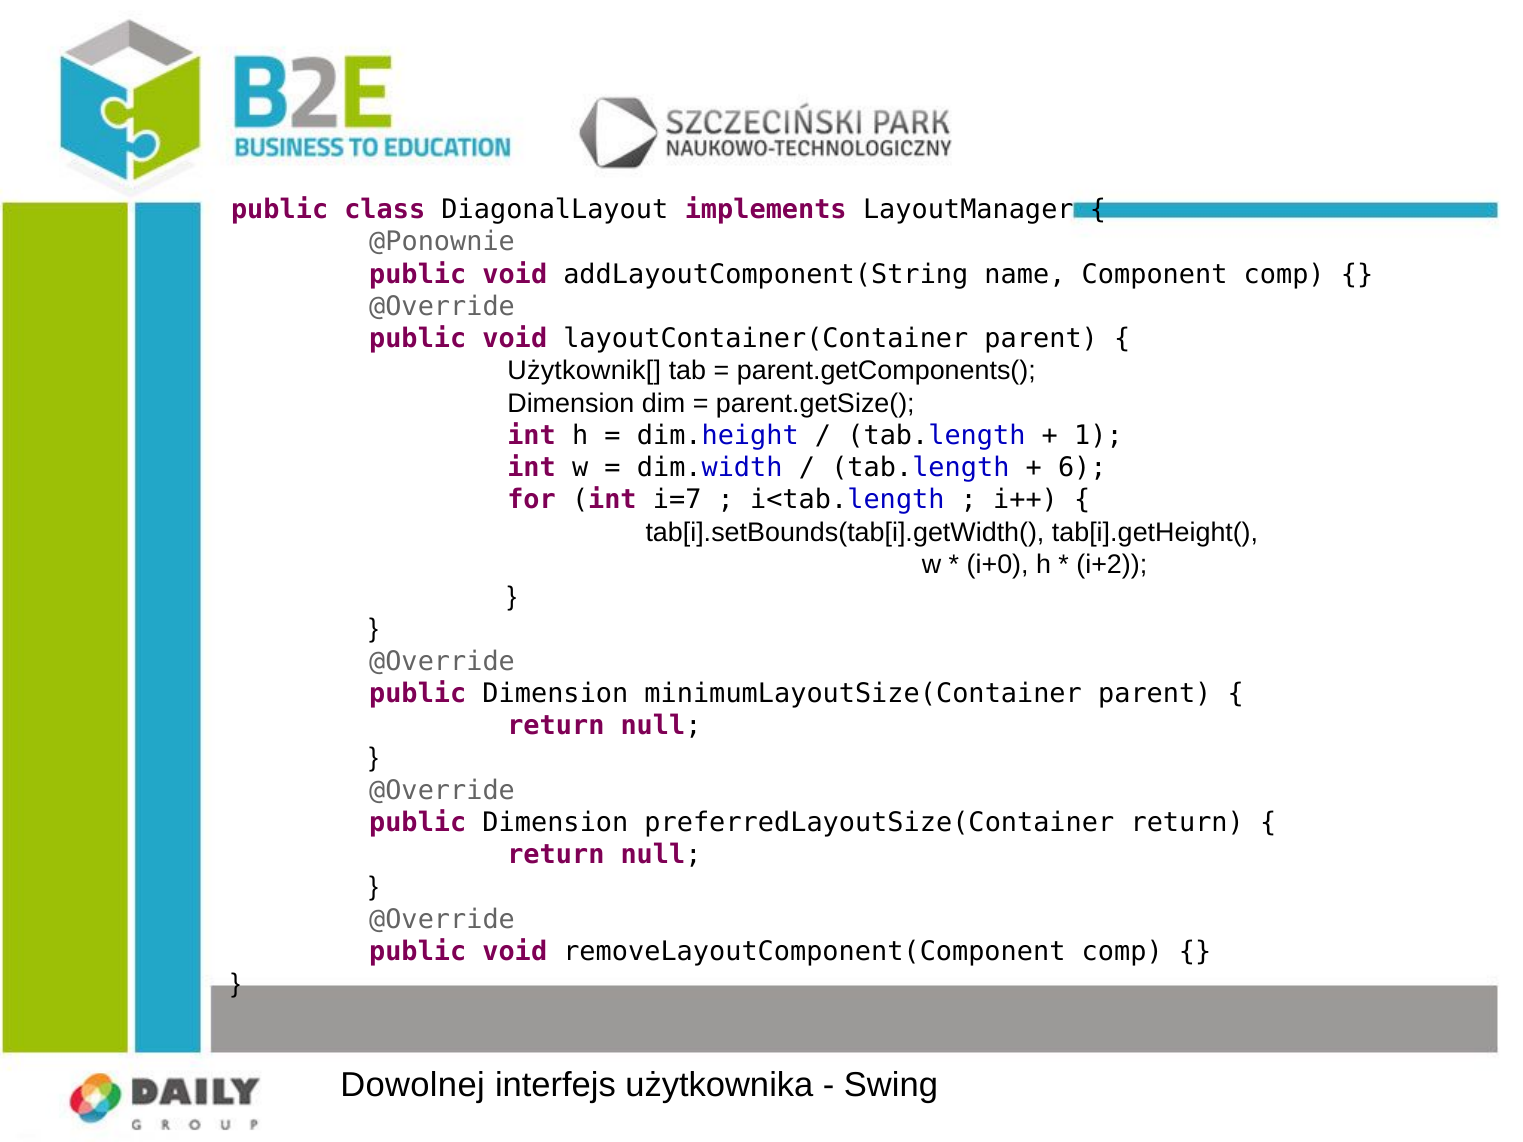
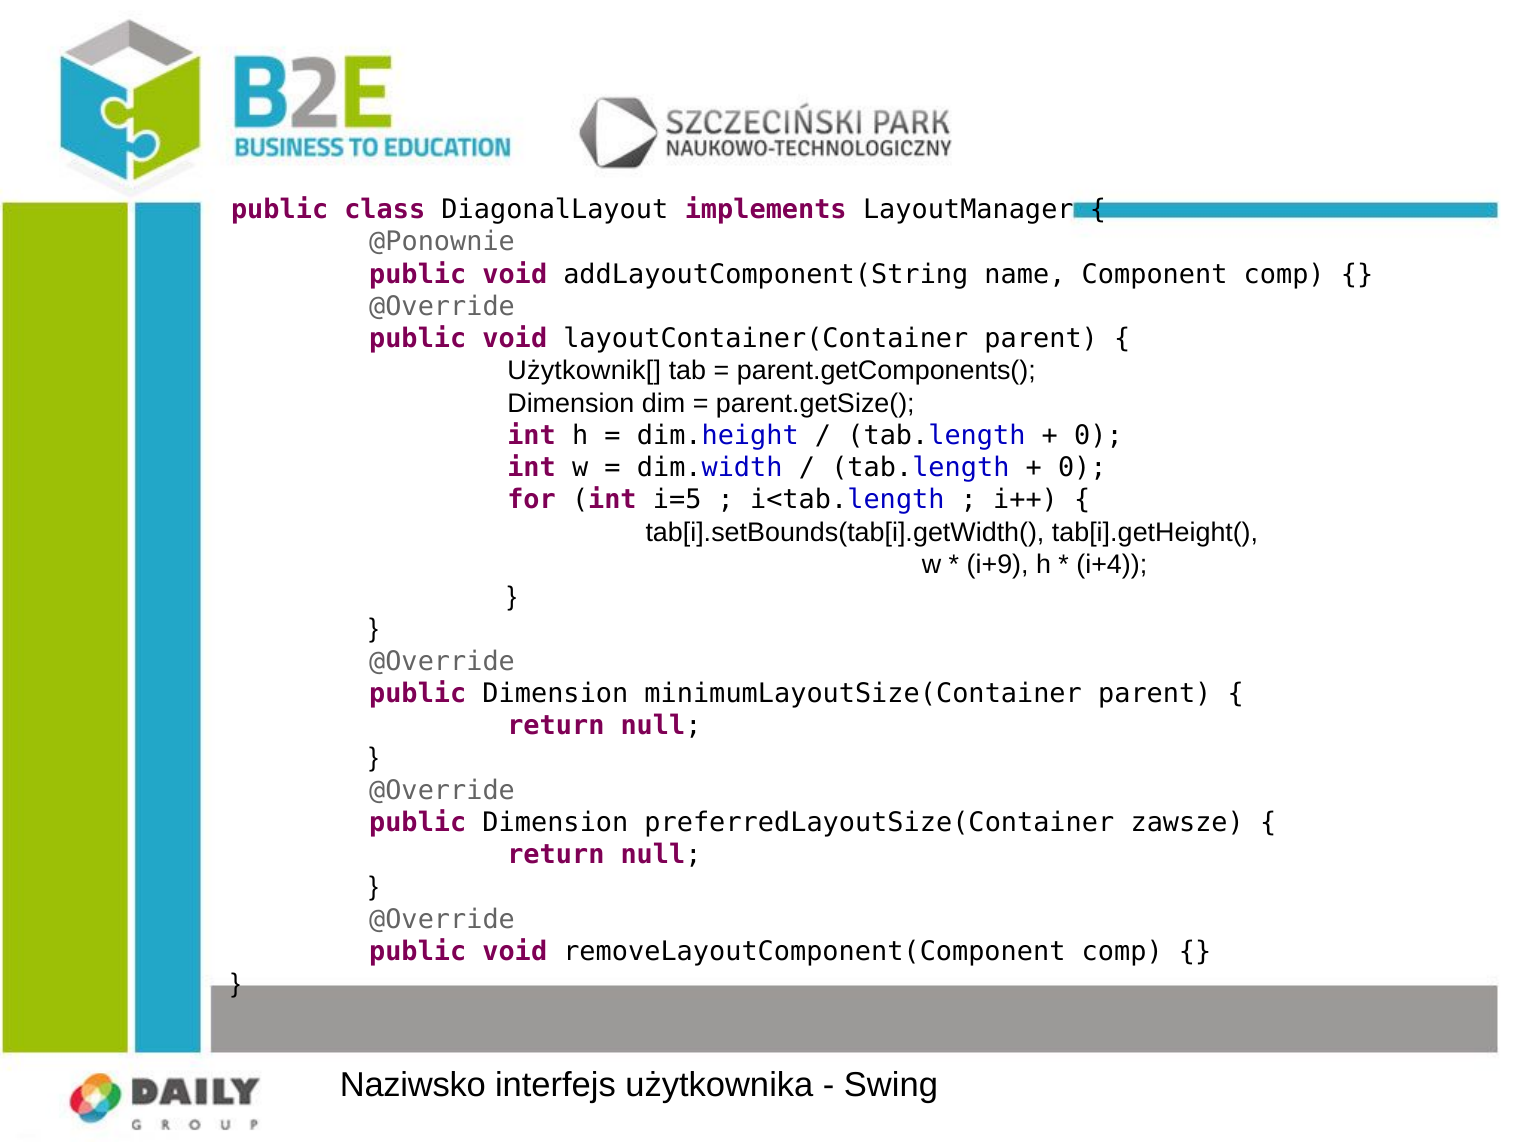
1: 1 -> 0 (1098, 435)
6: 6 -> 0 (1082, 468)
i=7: i=7 -> i=5 (677, 500)
i+0: i+0 -> i+9 (998, 565)
i+2: i+2 -> i+4 (1112, 565)
preferredLayoutSize(Container return: return -> zawsze (1187, 823)
Dowolnej: Dowolnej -> Naziwsko (413, 1085)
